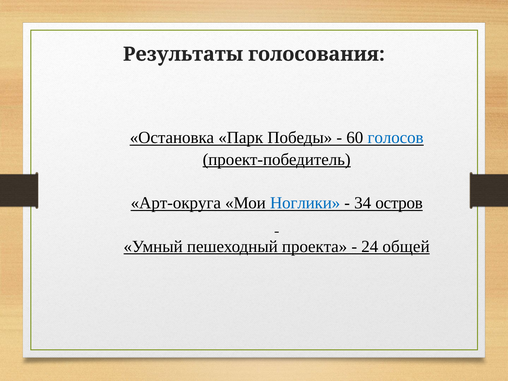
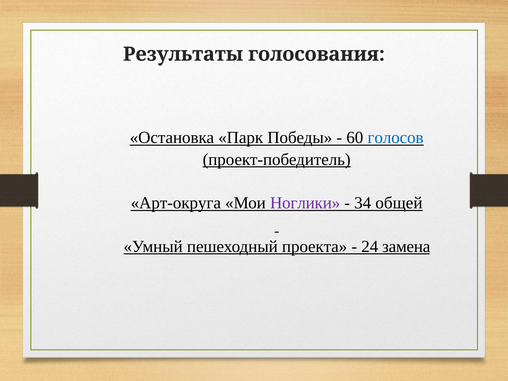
Ноглики colour: blue -> purple (305, 203)
остров: остров -> общей (399, 203)
общей: общей -> замена (406, 246)
